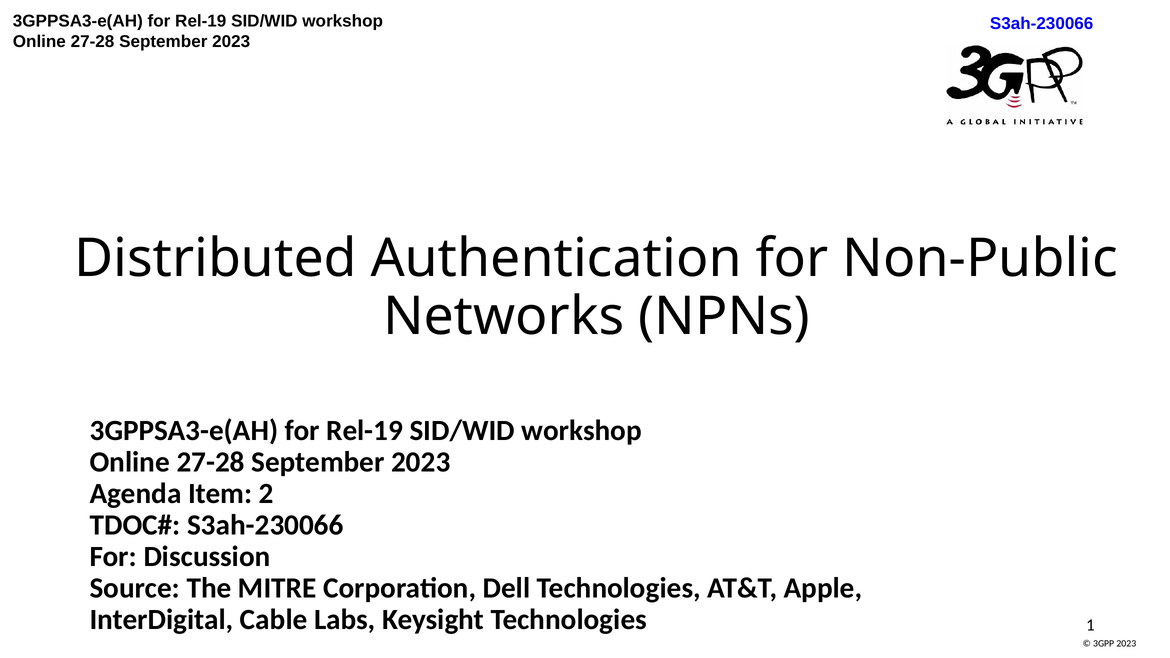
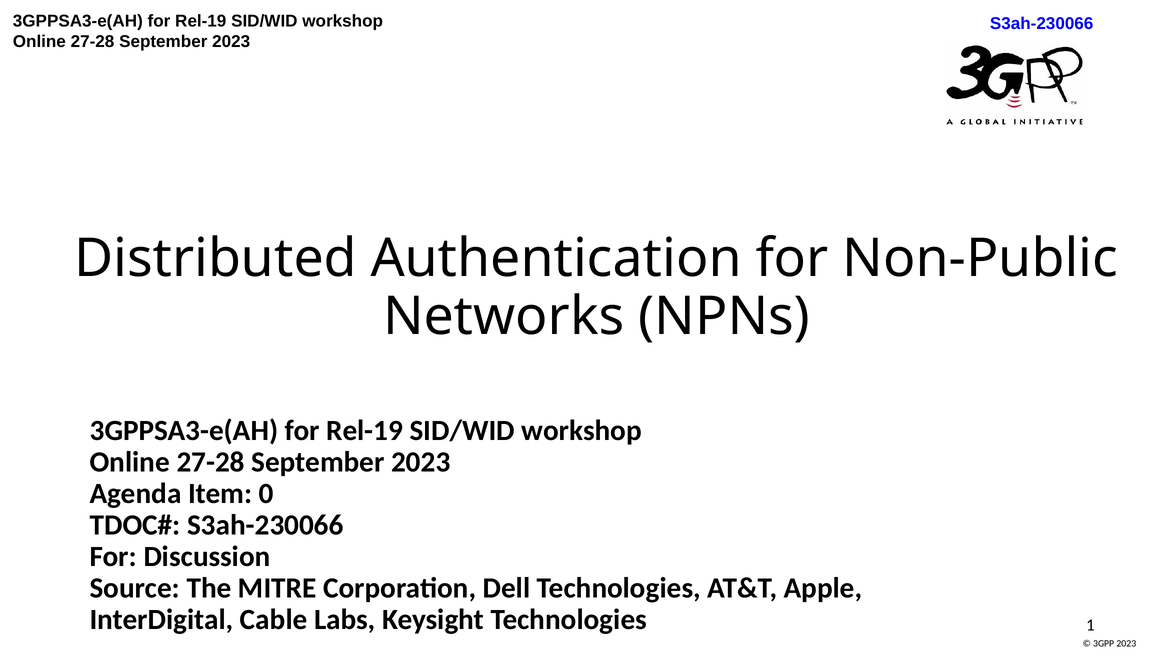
2: 2 -> 0 (266, 494)
